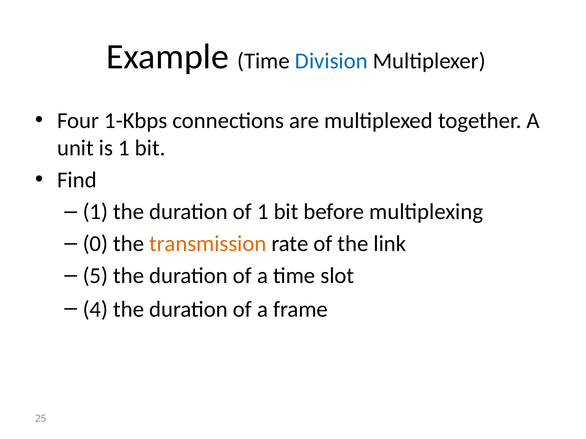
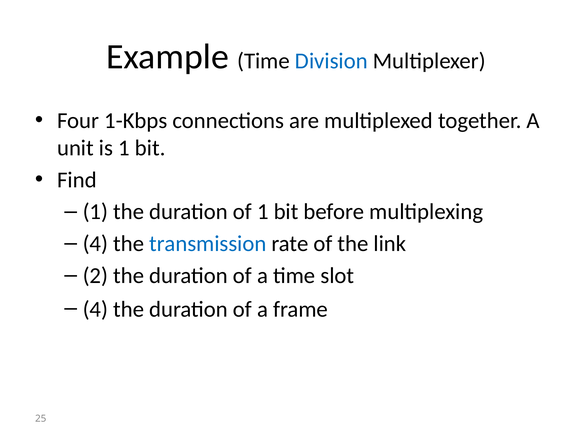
0: 0 -> 4 (95, 244)
transmission colour: orange -> blue (208, 244)
5: 5 -> 2 (95, 276)
